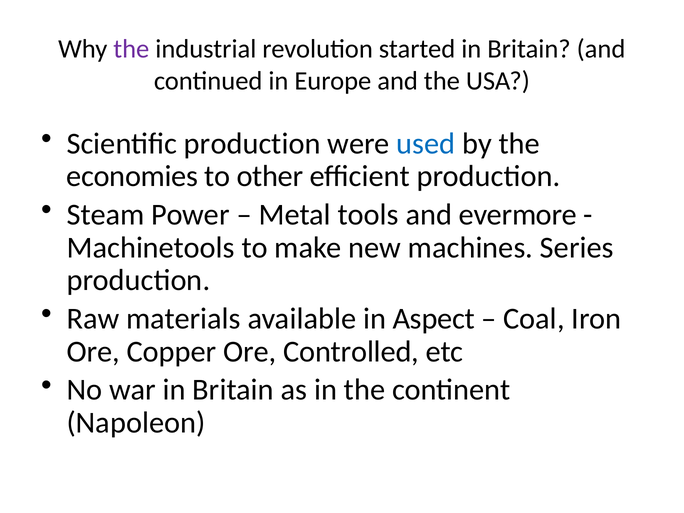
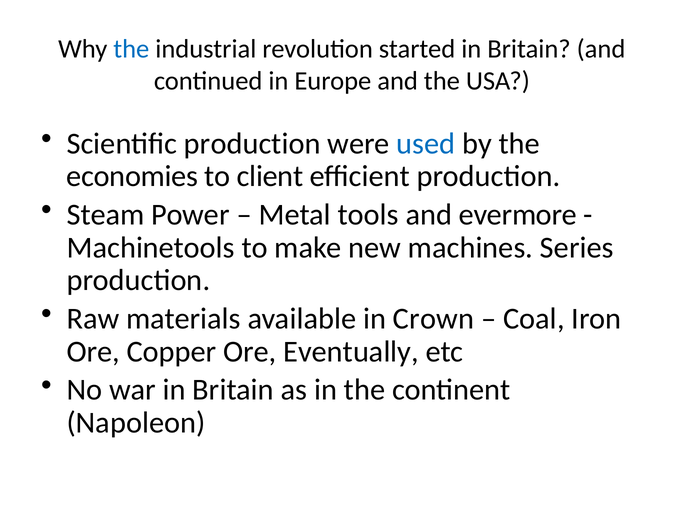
the colour: purple -> blue (131, 49)
other: other -> client (270, 176)
Aspect: Aspect -> Crown (433, 319)
Controlled: Controlled -> Eventually (351, 352)
